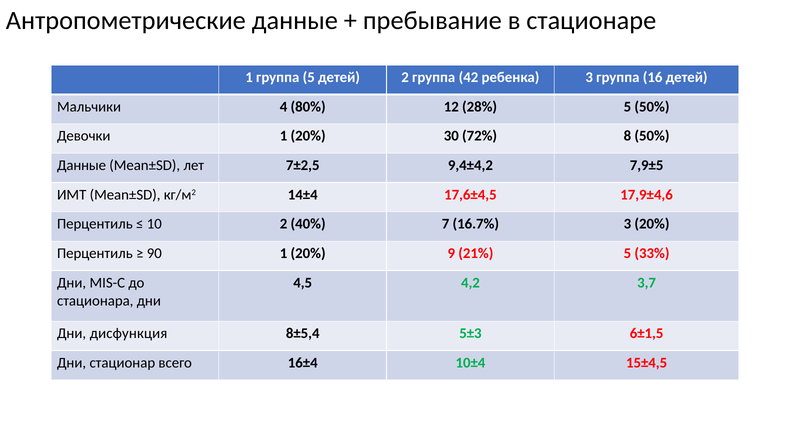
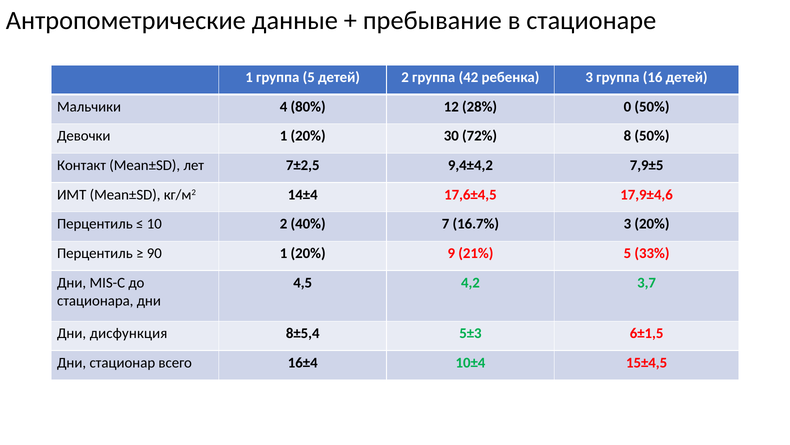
28% 5: 5 -> 0 (627, 106)
Данные: Данные -> Контакт (82, 165)
